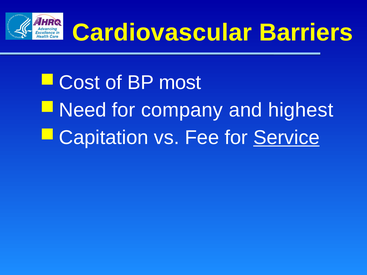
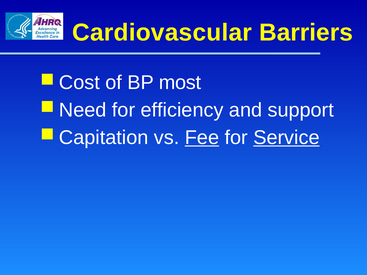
company: company -> efficiency (182, 110)
highest: highest -> support (301, 110)
Fee underline: none -> present (202, 138)
